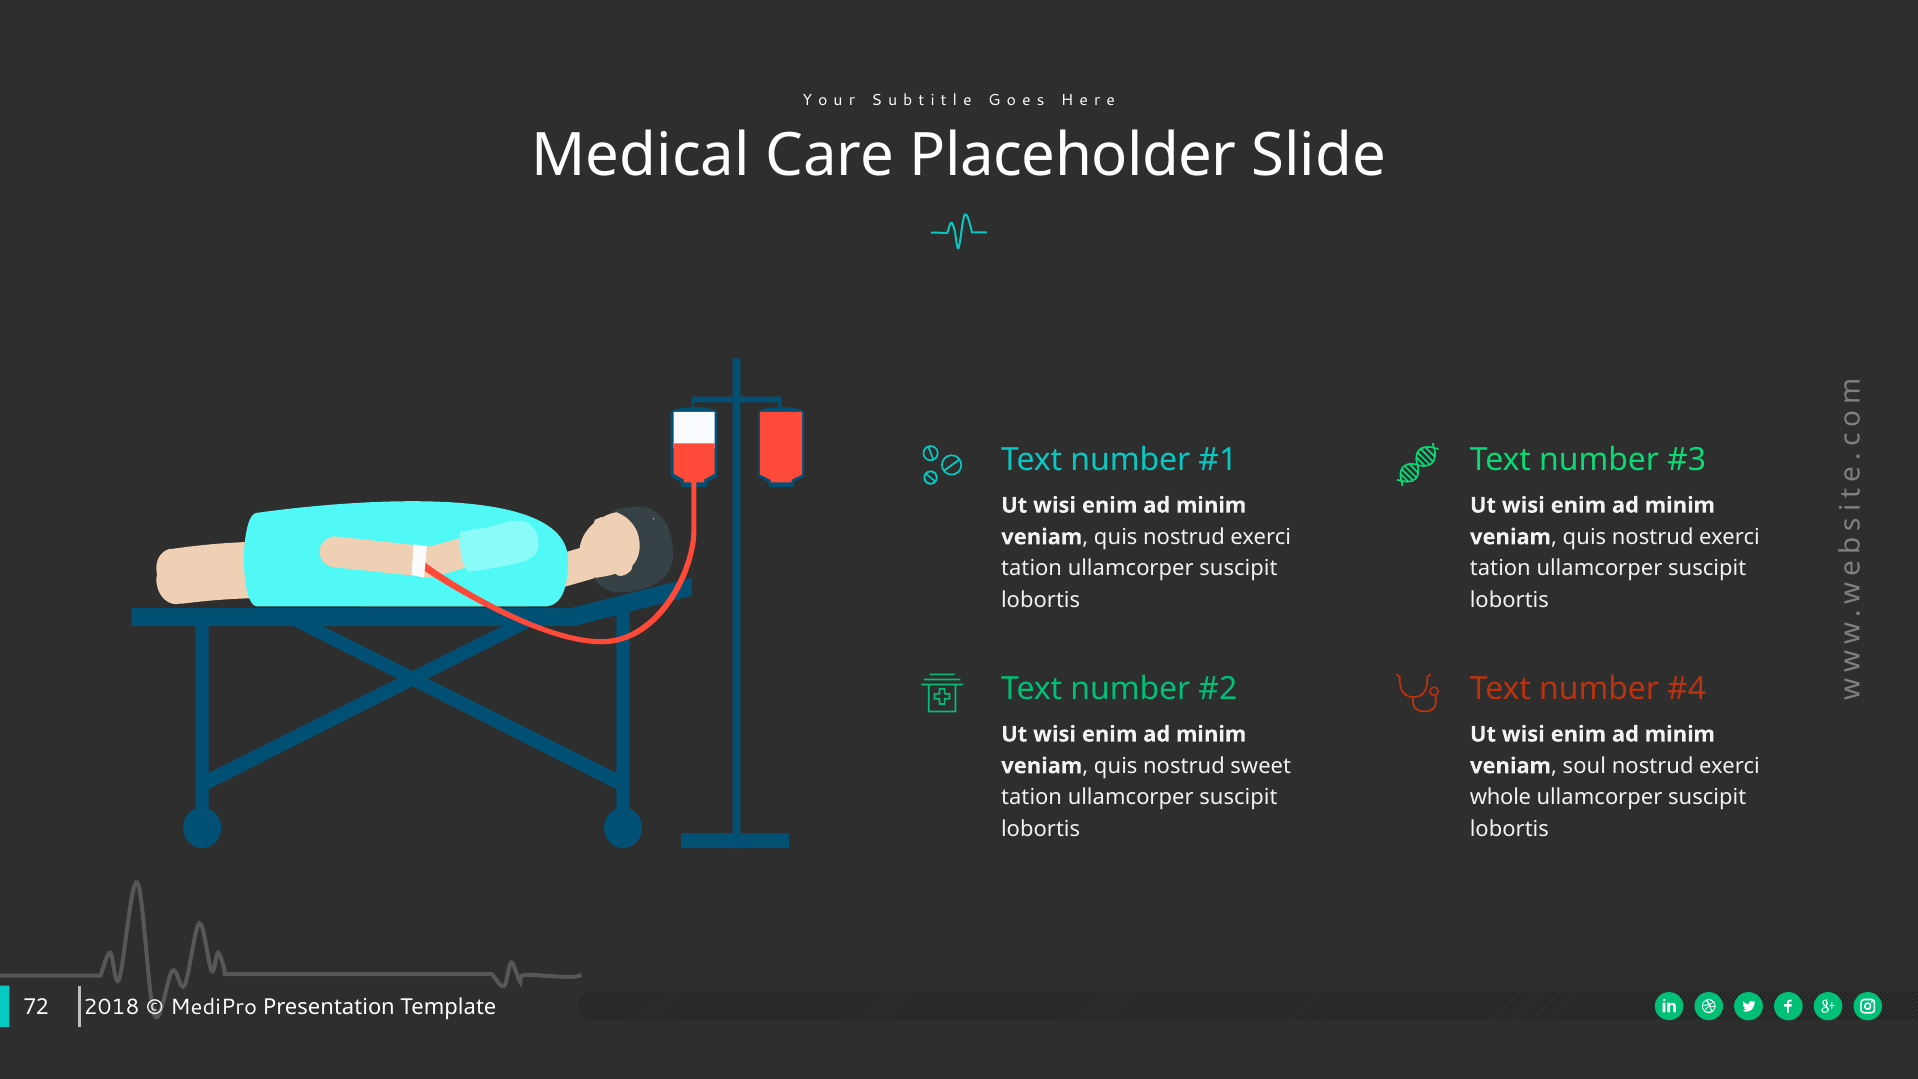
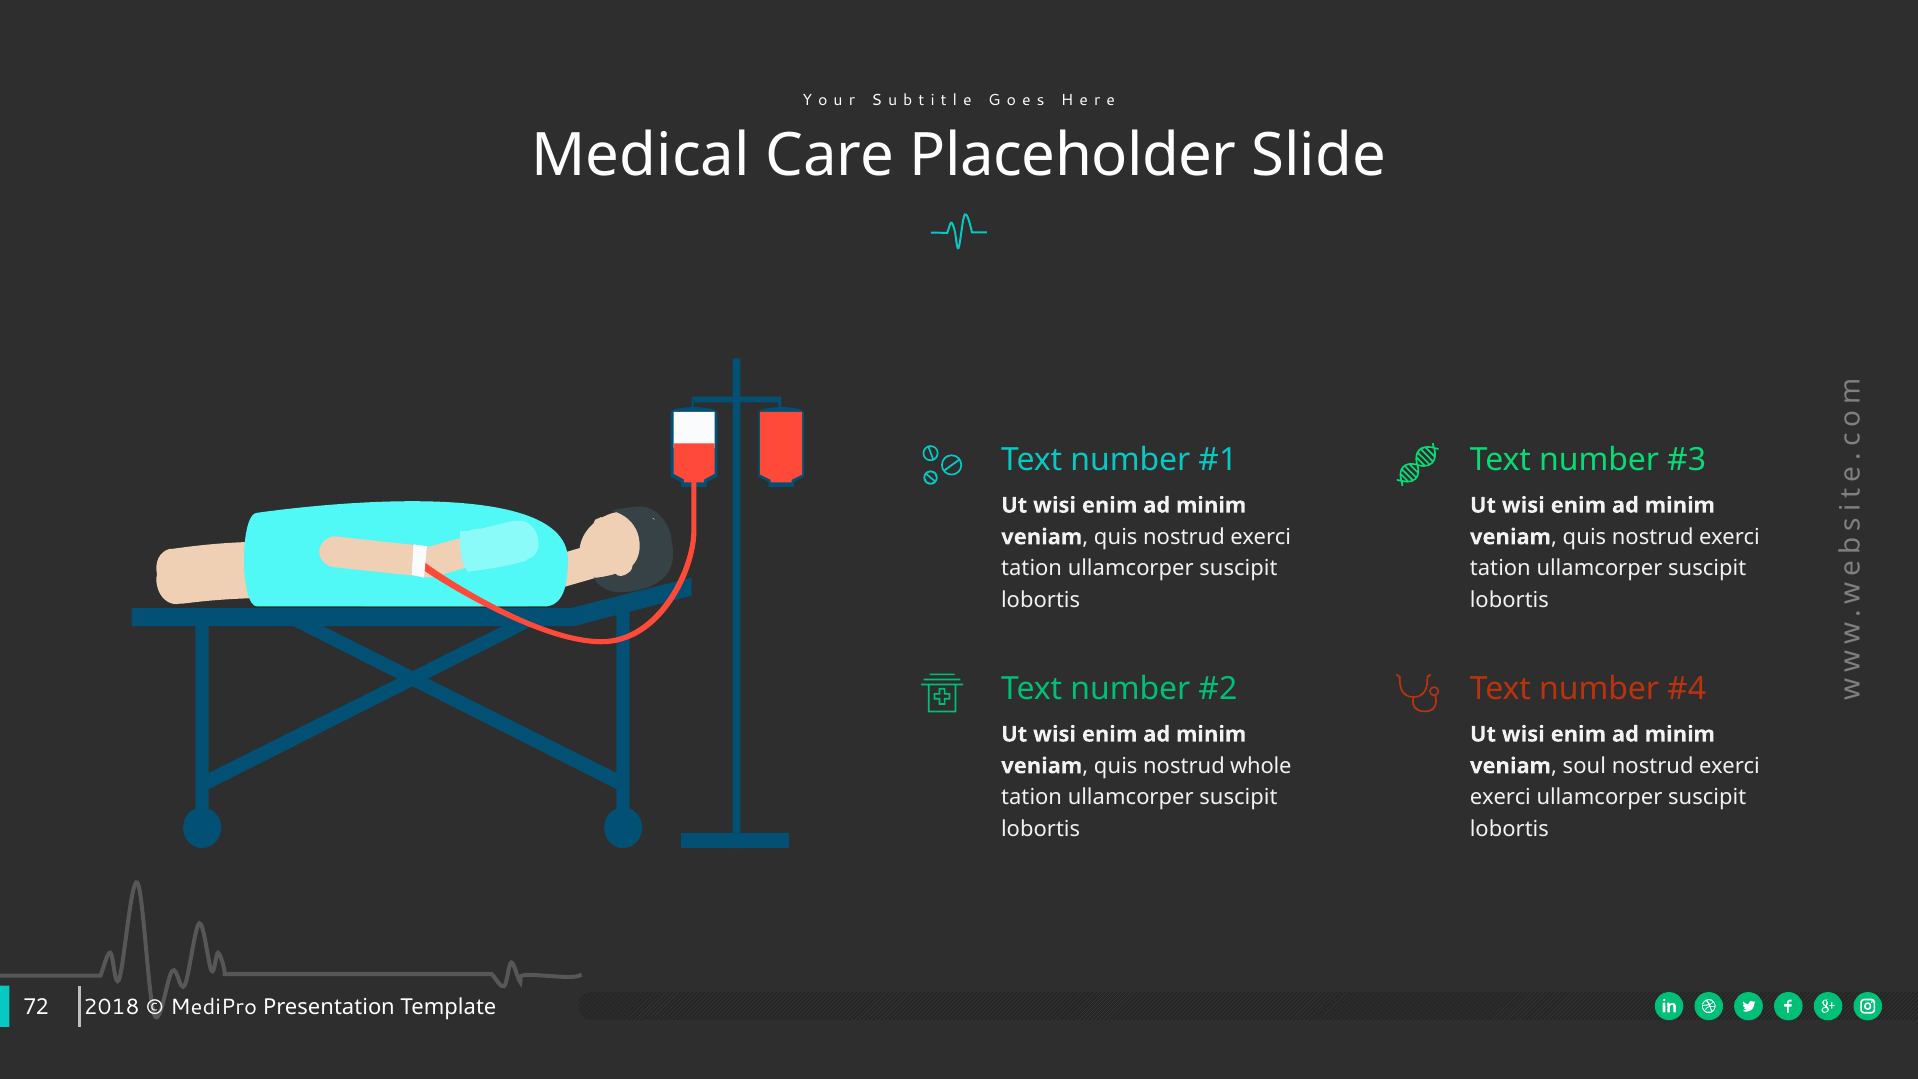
sweet: sweet -> whole (1261, 766)
whole: whole -> exerci (1500, 798)
